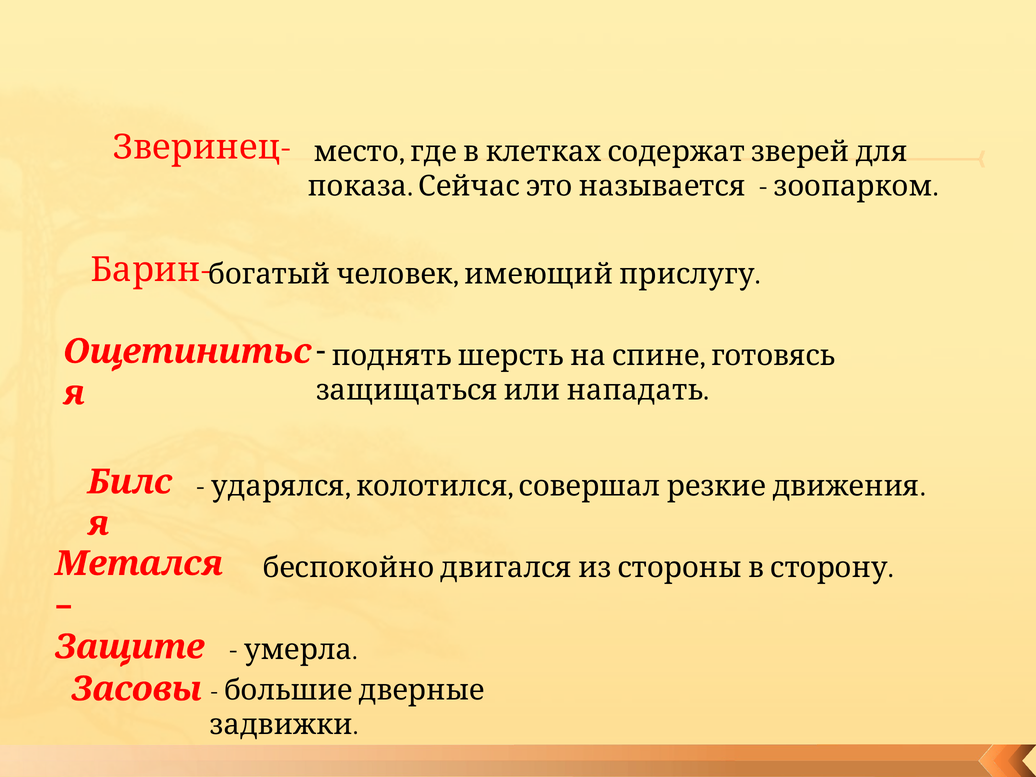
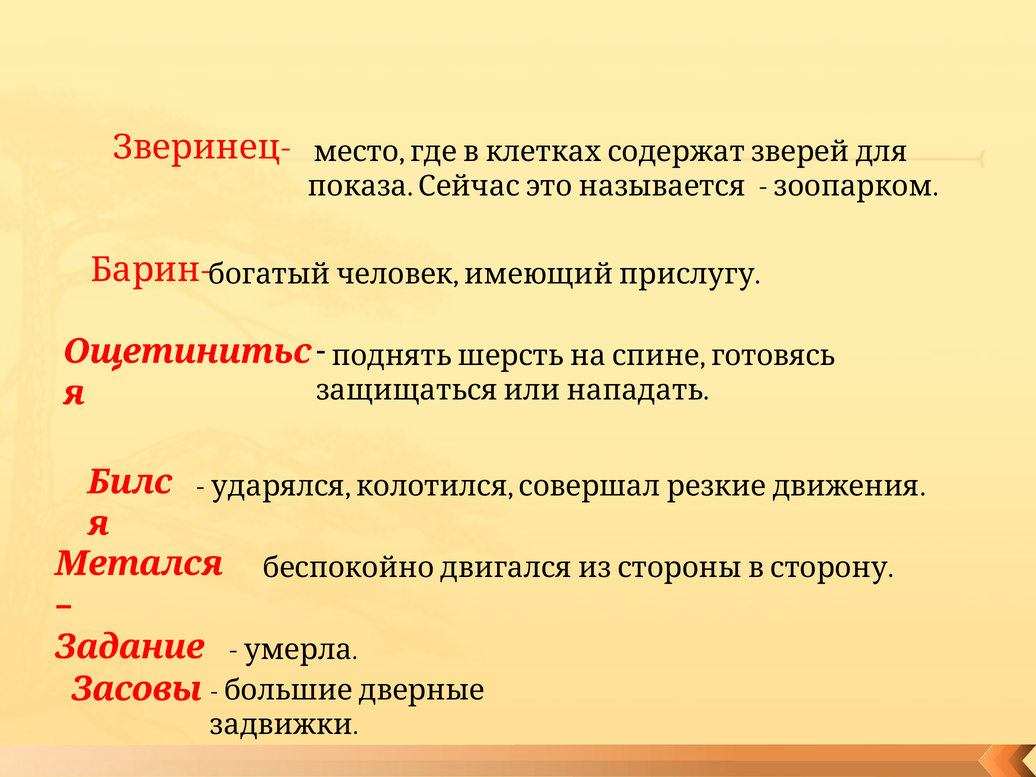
Защите: Защите -> Задание (130, 647)
